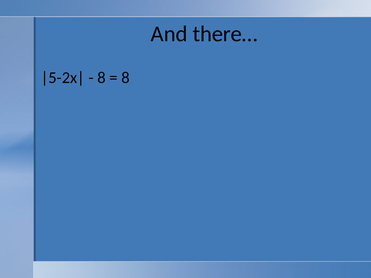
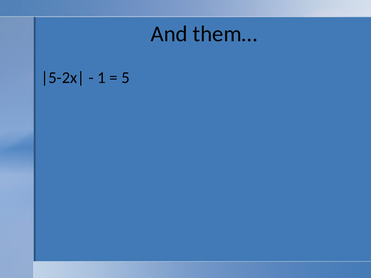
there…: there… -> them… (225, 34)
8: 8 -> 1 (102, 78)
8: 8 -> 5 (126, 78)
